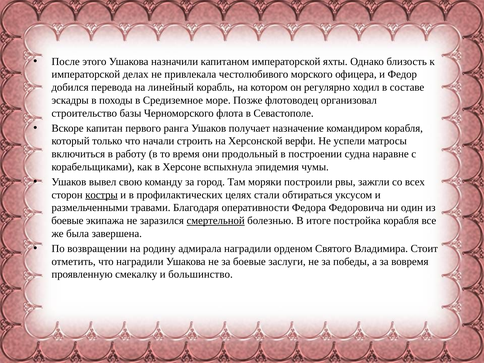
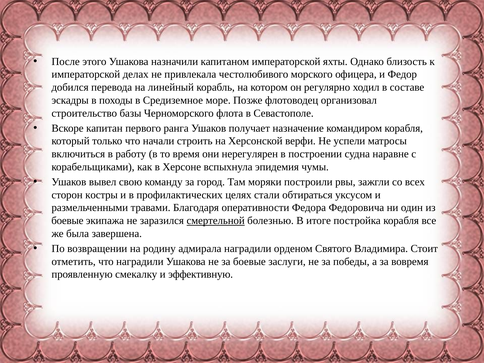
продольный: продольный -> нерегулярен (250, 154)
костры underline: present -> none (102, 195)
большинство: большинство -> эффективную (201, 274)
